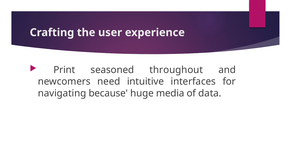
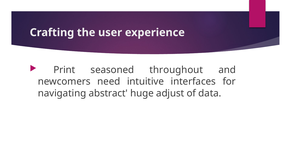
because: because -> abstract (108, 93)
media: media -> adjust (170, 93)
